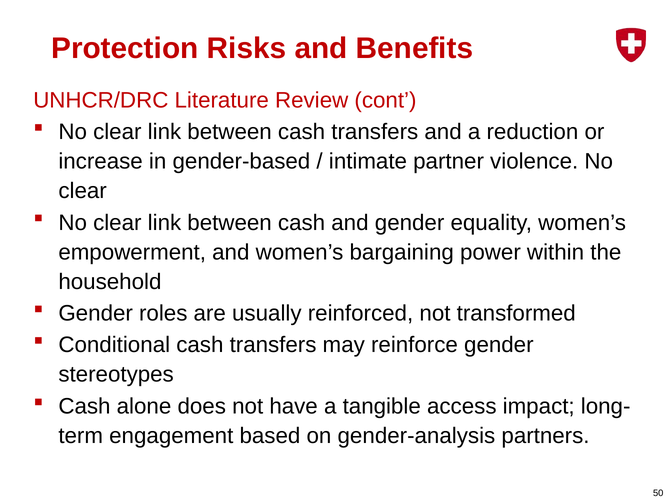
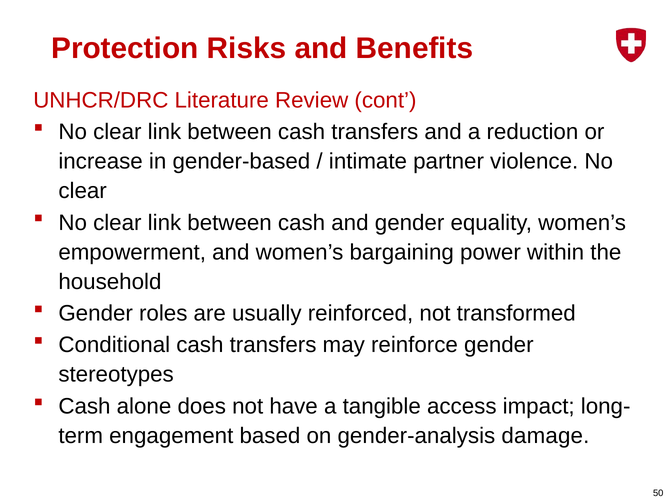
partners: partners -> damage (545, 435)
